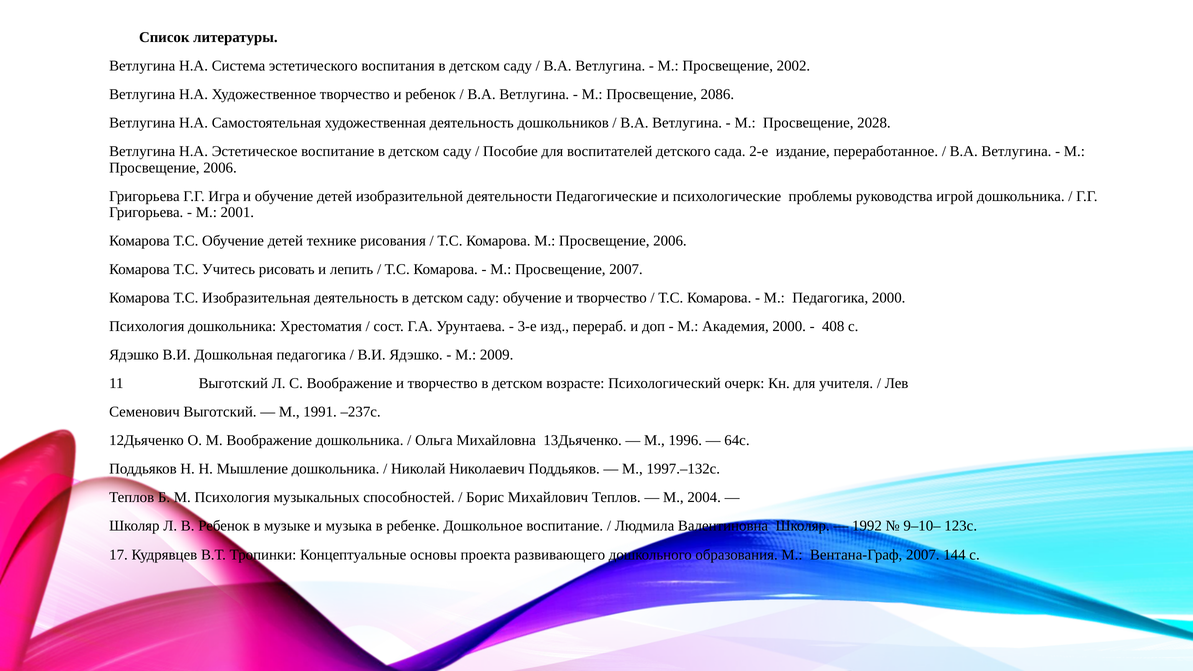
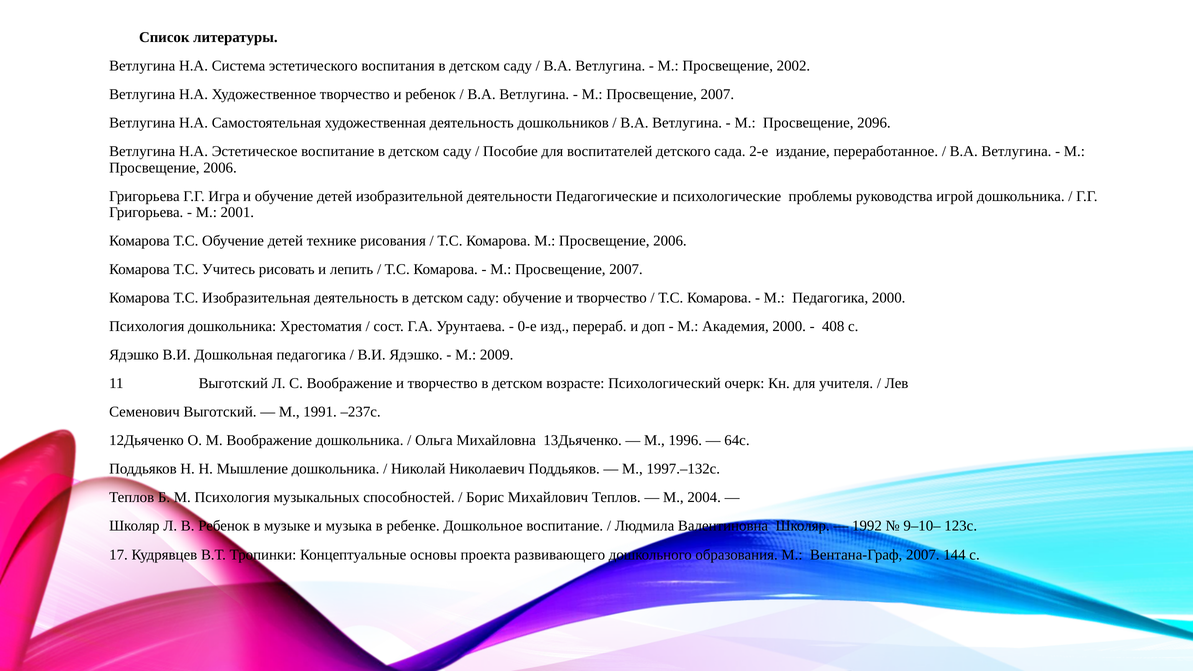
2086: 2086 -> 2007 (717, 94)
2028: 2028 -> 2096 (874, 123)
3-е: 3-е -> 0-е (527, 326)
